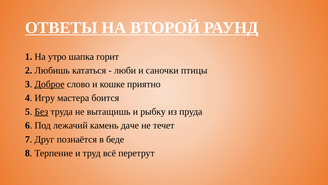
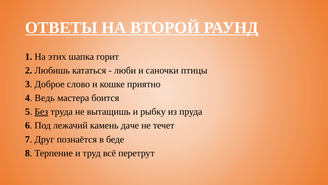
утро: утро -> этих (57, 56)
Доброе underline: present -> none (50, 84)
Игру: Игру -> Ведь (45, 98)
